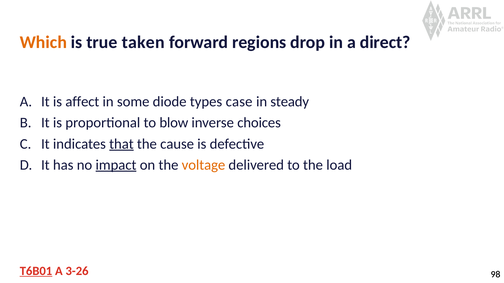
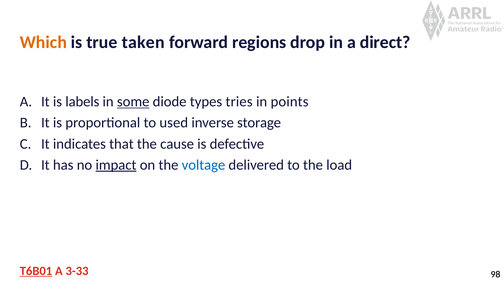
affect: affect -> labels (82, 102)
some underline: none -> present (133, 102)
case: case -> tries (239, 102)
steady: steady -> points (290, 102)
blow: blow -> used (174, 123)
choices: choices -> storage (259, 123)
that underline: present -> none (121, 144)
voltage colour: orange -> blue (203, 165)
3-26: 3-26 -> 3-33 (77, 271)
